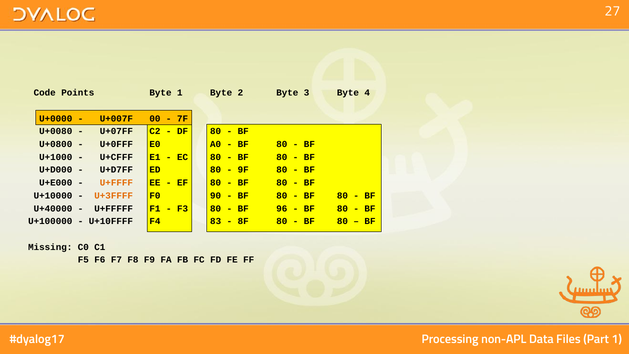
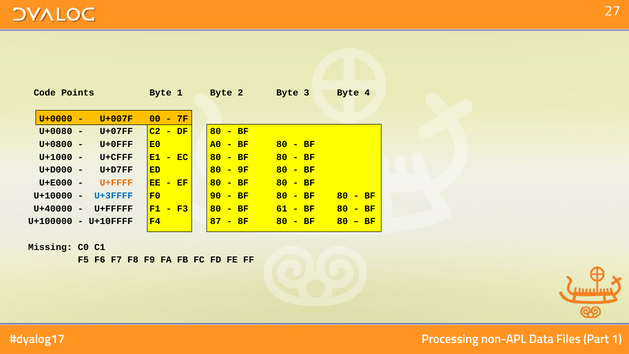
U+3FFFF colour: orange -> blue (114, 196)
96: 96 -> 61 (282, 208)
83: 83 -> 87 (216, 221)
